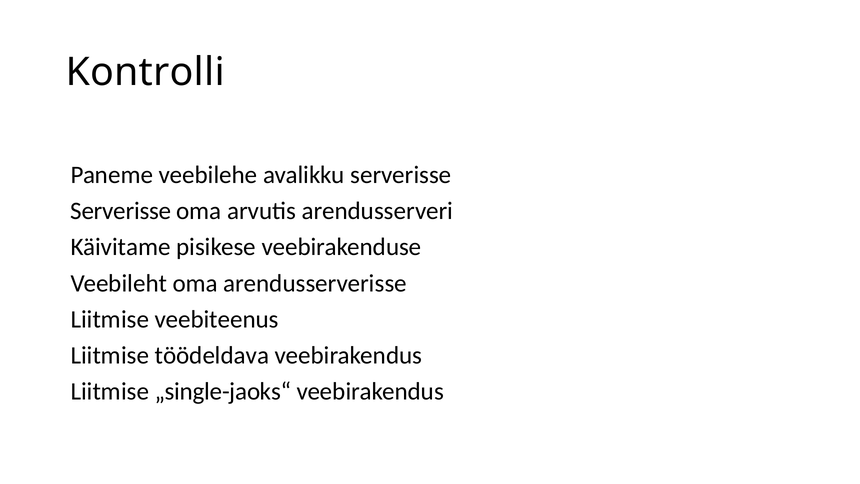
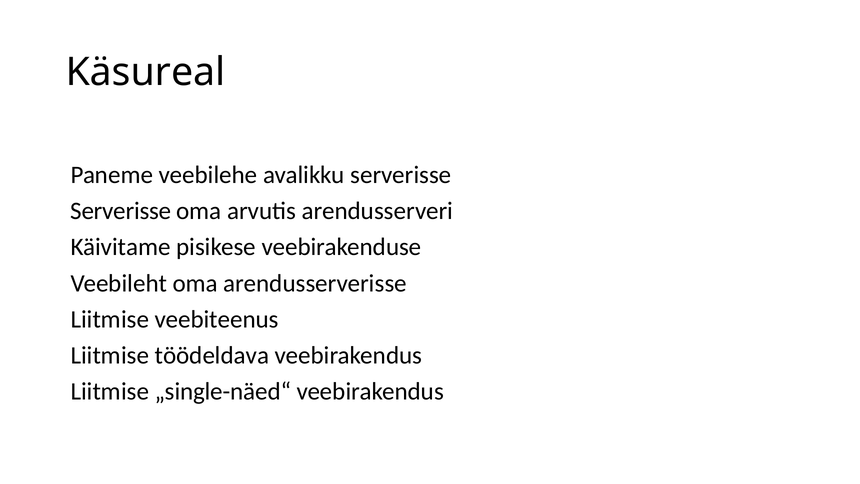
Kontrolli: Kontrolli -> Käsureal (145, 72)
„single-jaoks“: „single-jaoks“ -> „single-näed“ (223, 391)
